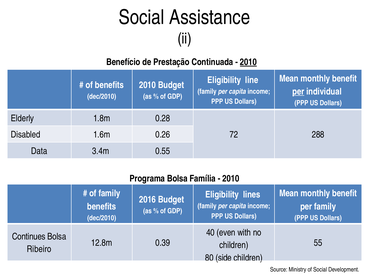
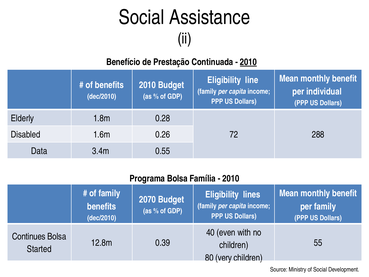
per underline: present -> none (298, 92)
2016: 2016 -> 2070 (148, 199)
Ribeiro: Ribeiro -> Started (39, 249)
side: side -> very (224, 258)
